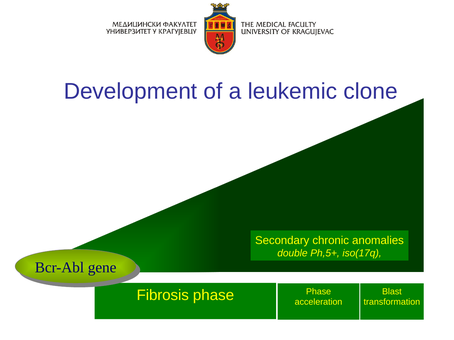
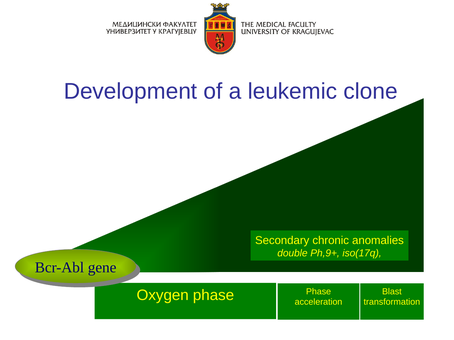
Ph,5+: Ph,5+ -> Ph,9+ (325, 253)
Fibrosis: Fibrosis -> Oxygen (163, 296)
